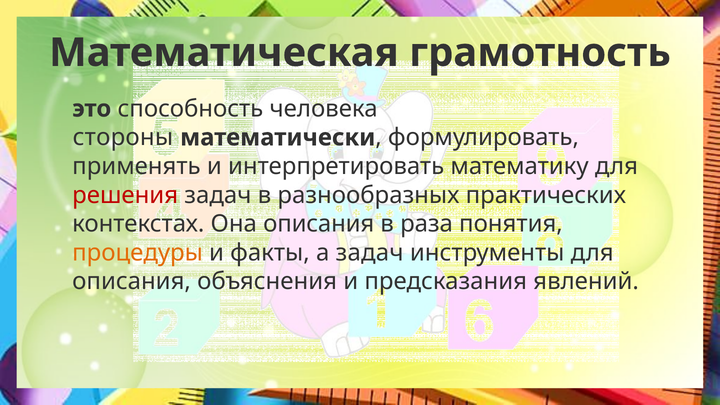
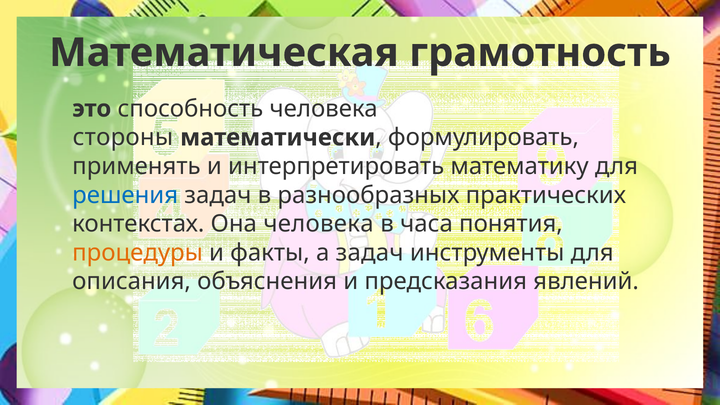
решения colour: red -> blue (125, 195)
Она описания: описания -> человека (319, 224)
раза: раза -> часа (426, 224)
